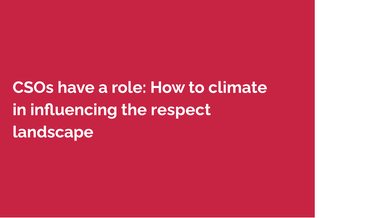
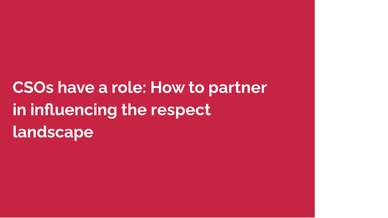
climate: climate -> partner (238, 88)
